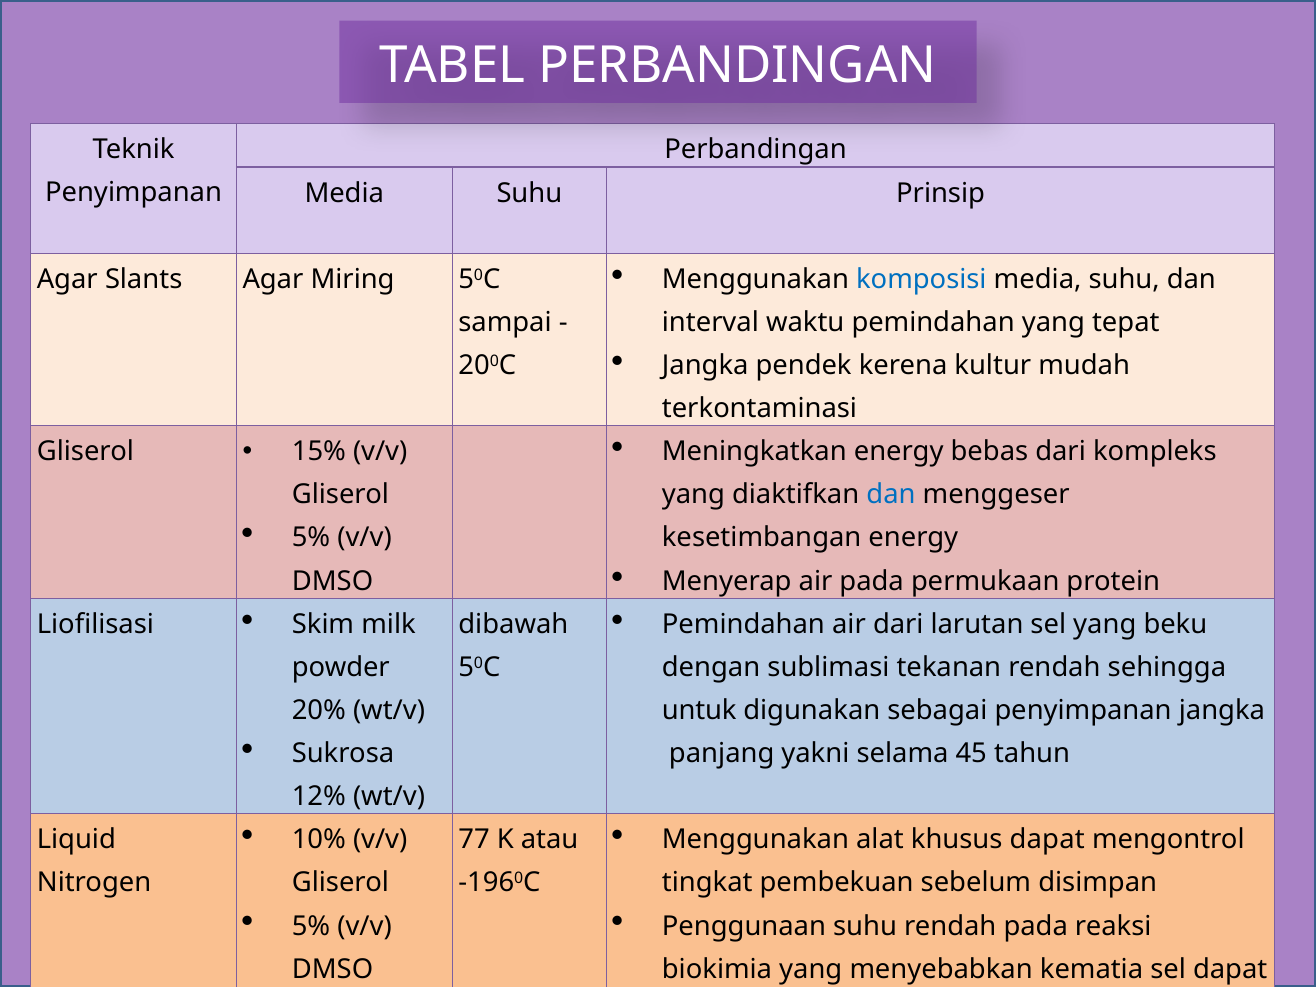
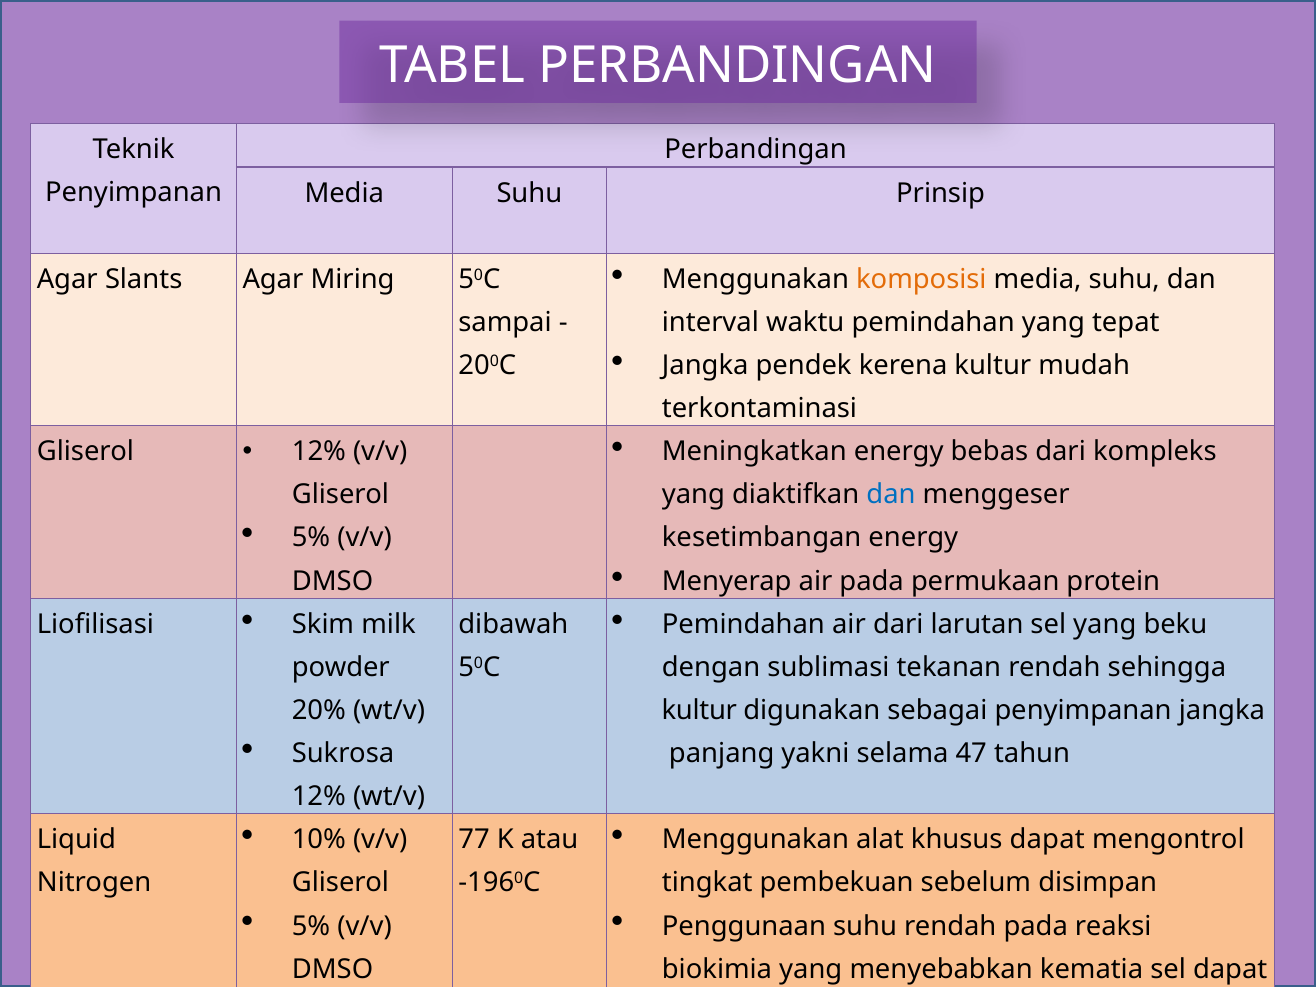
komposisi colour: blue -> orange (921, 279)
15%: 15% -> 12% (319, 452)
untuk: untuk -> kultur (699, 710)
45: 45 -> 47 (971, 754)
